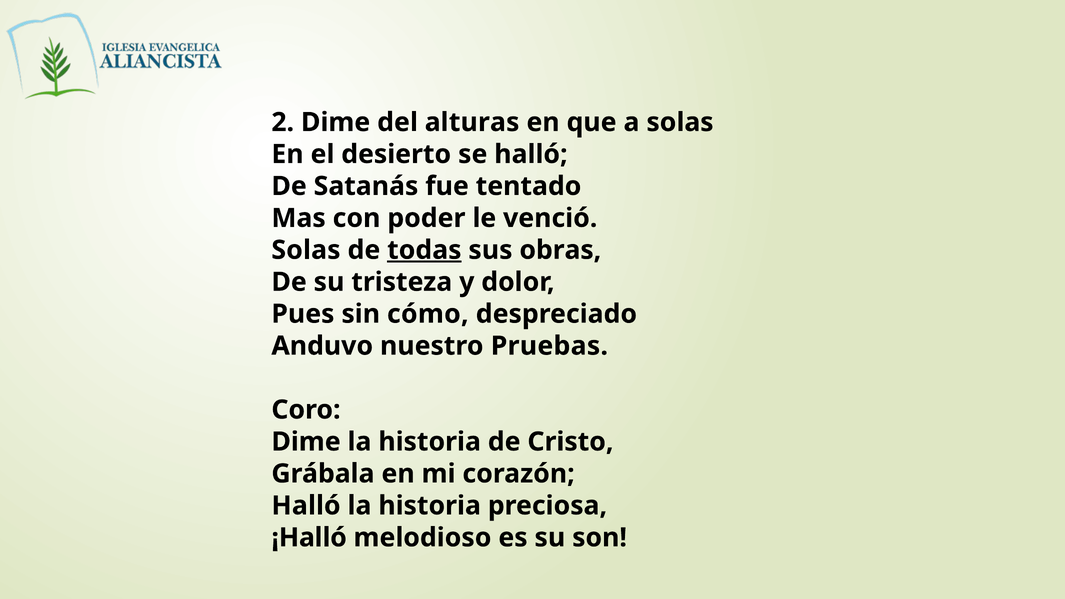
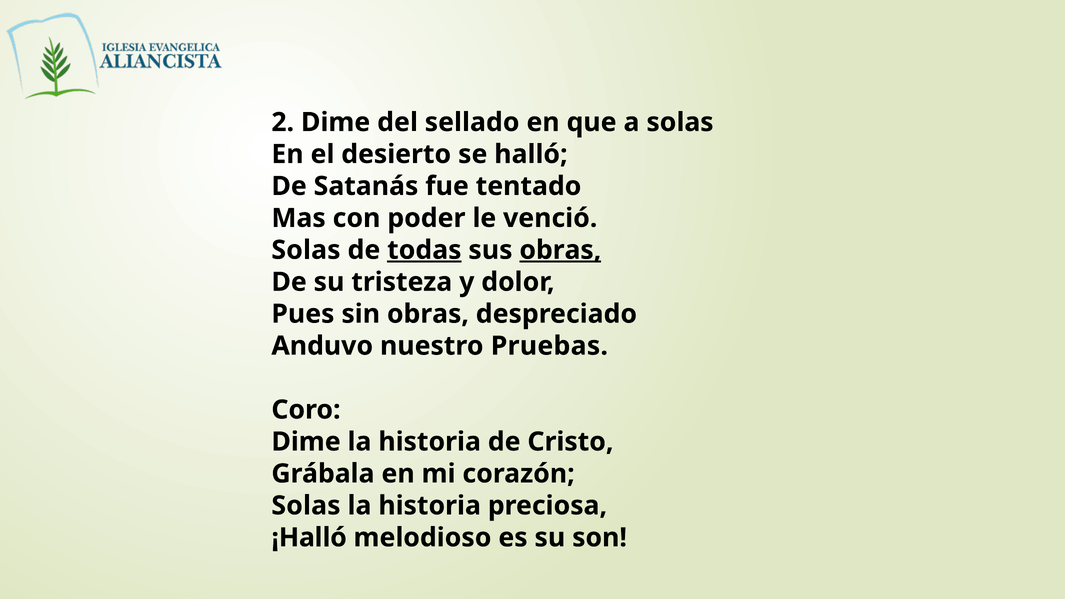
alturas: alturas -> sellado (472, 122)
obras underline: none -> present (560, 250)
sin cómo: cómo -> obras (428, 314)
Halló: Halló -> Solas (306, 506)
